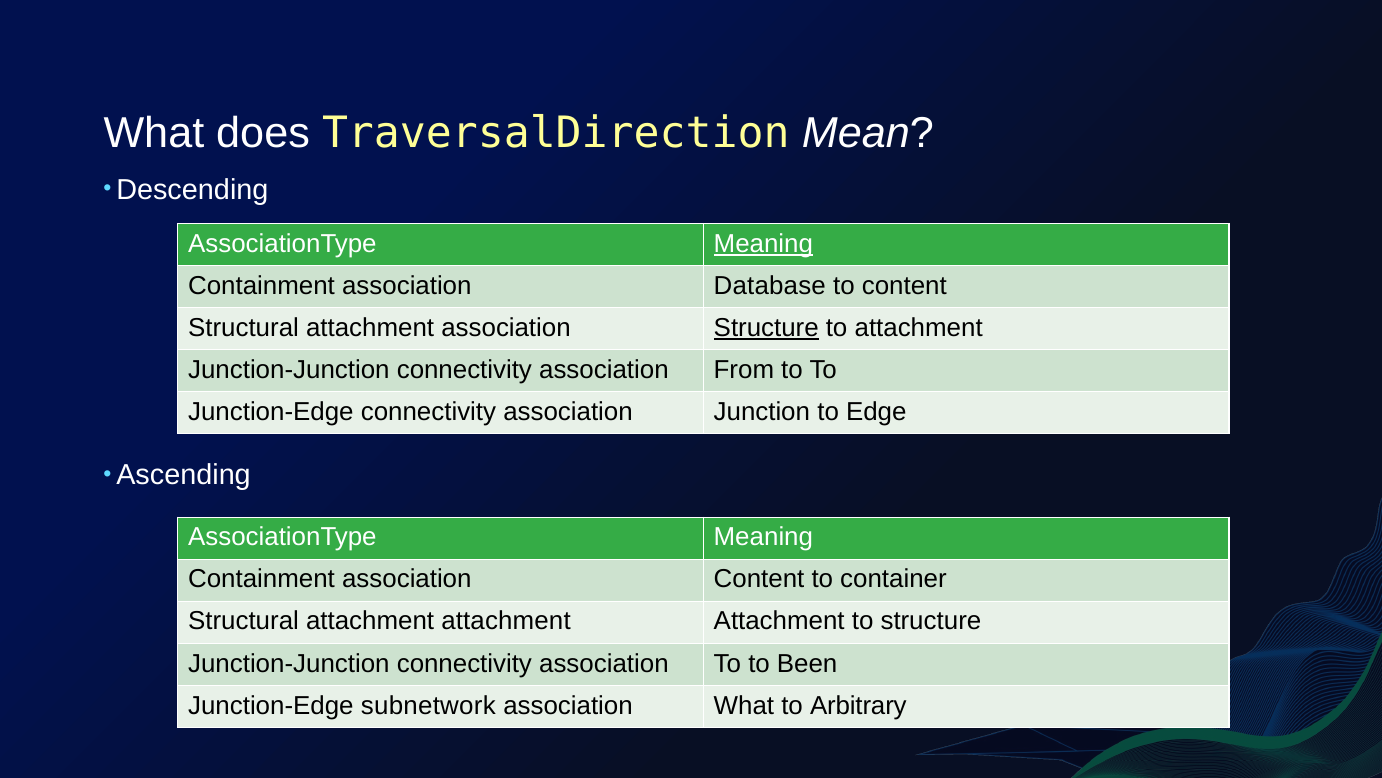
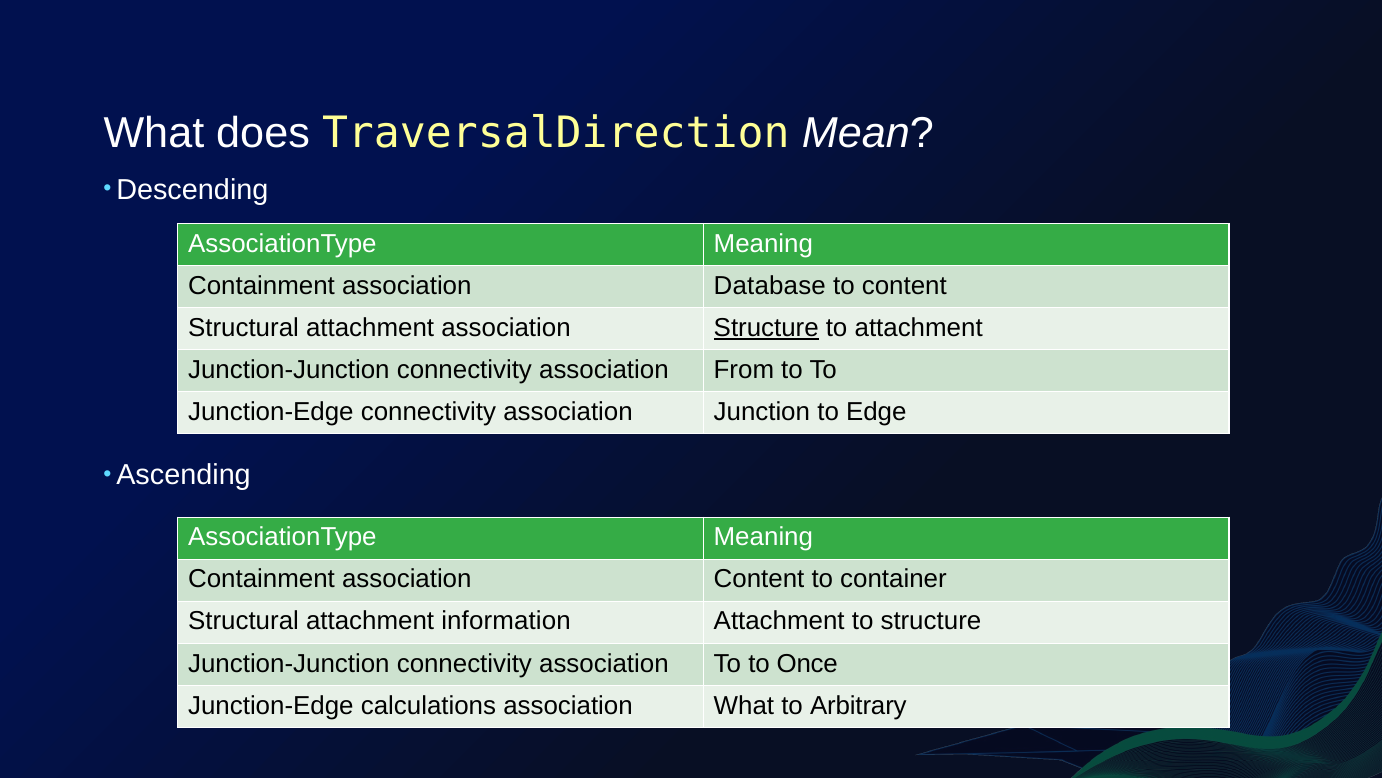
Meaning underline: present -> none (763, 244)
Structural attachment attachment: attachment -> information (506, 621)
Been: Been -> Once (807, 663)
subnetwork: subnetwork -> calculations (428, 705)
